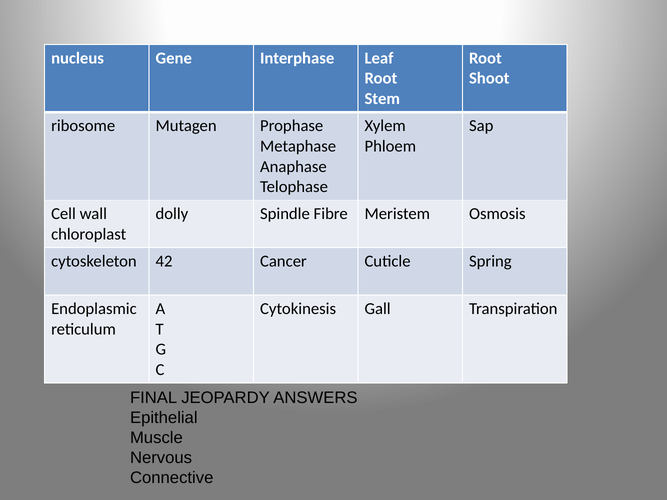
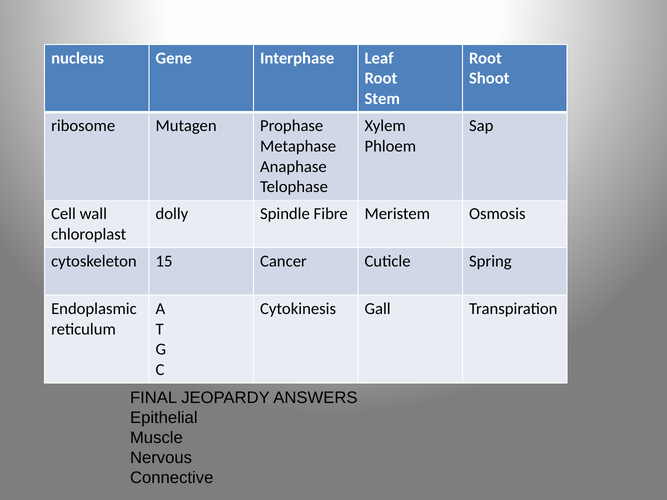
42: 42 -> 15 (164, 261)
